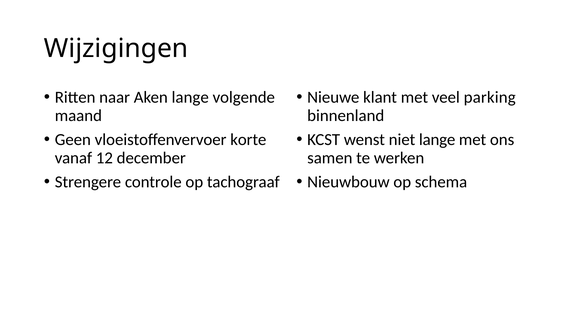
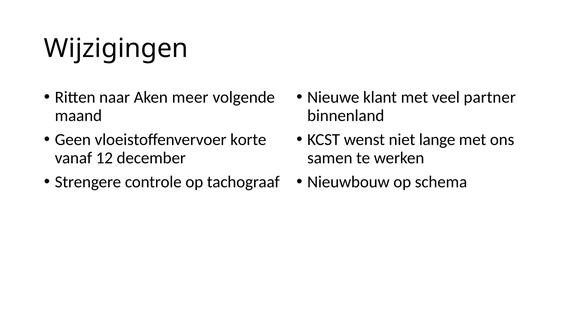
Aken lange: lange -> meer (190, 98)
parking: parking -> partner (490, 98)
